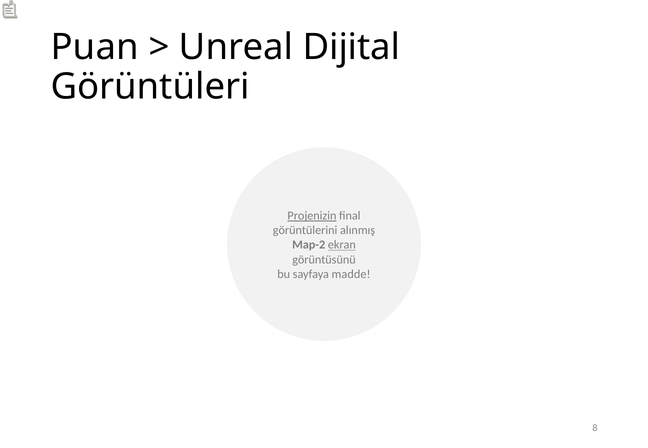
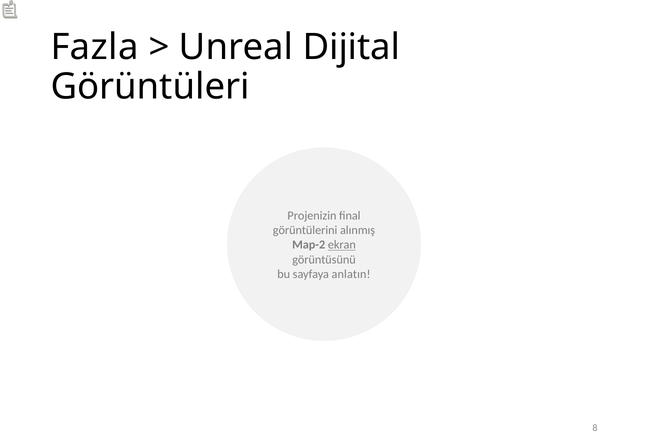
Puan: Puan -> Fazla (95, 47)
Projenizin underline: present -> none (312, 216)
madde: madde -> anlatın (351, 275)
